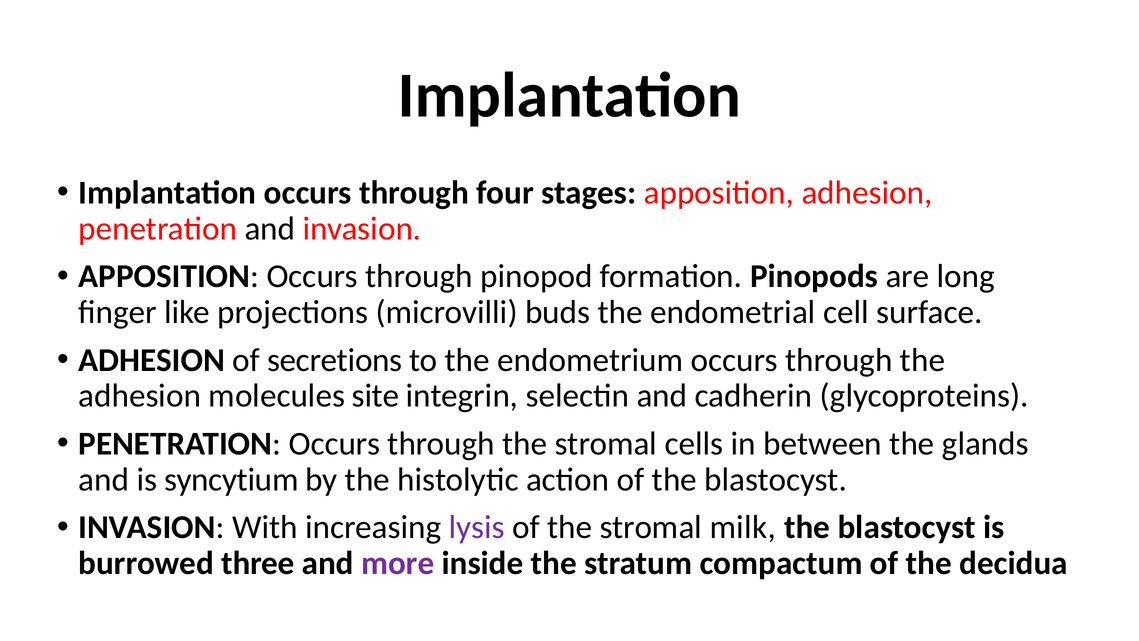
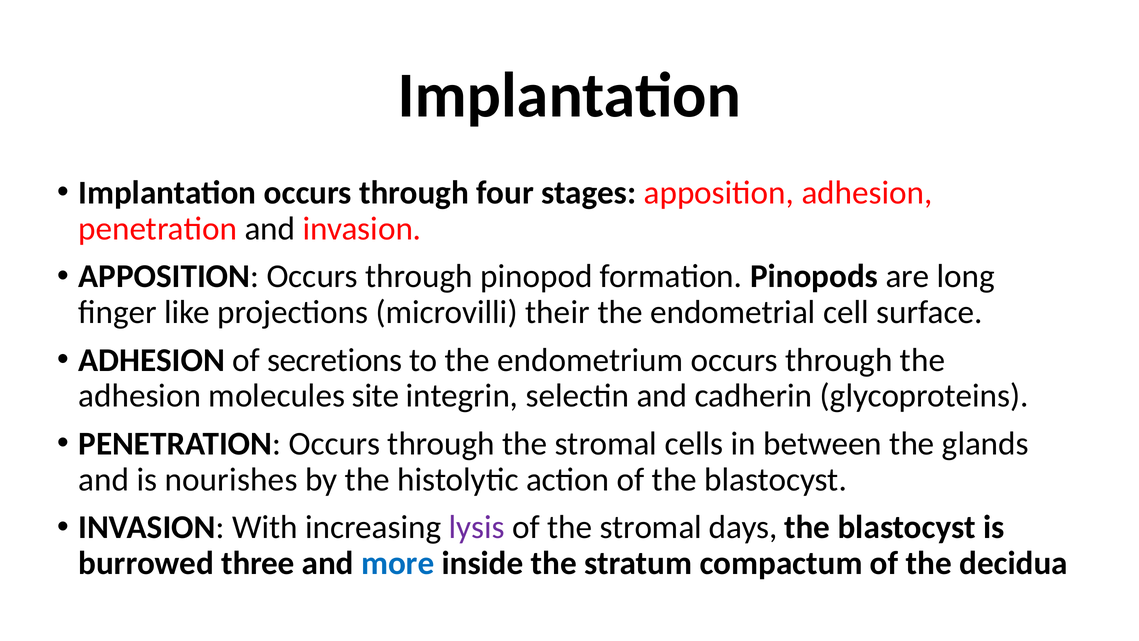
buds: buds -> their (558, 312)
syncytium: syncytium -> nourishes (231, 479)
milk: milk -> days (743, 527)
more colour: purple -> blue (398, 563)
